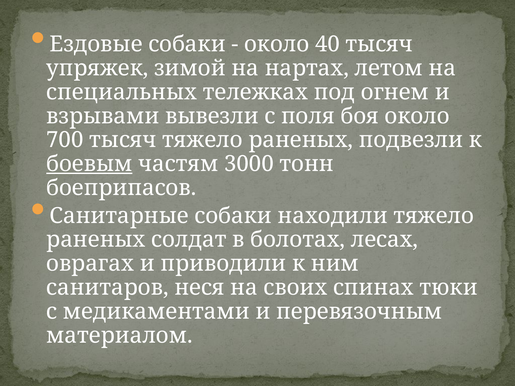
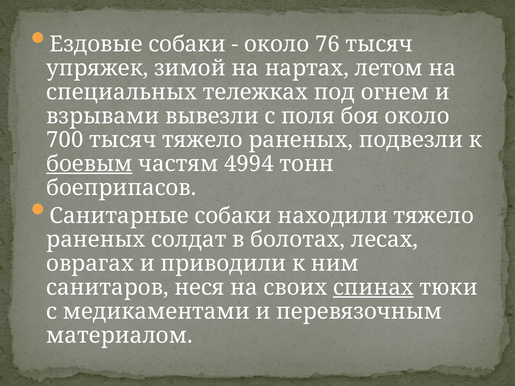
40: 40 -> 76 (327, 44)
3000: 3000 -> 4994 (249, 164)
спинах underline: none -> present (373, 288)
